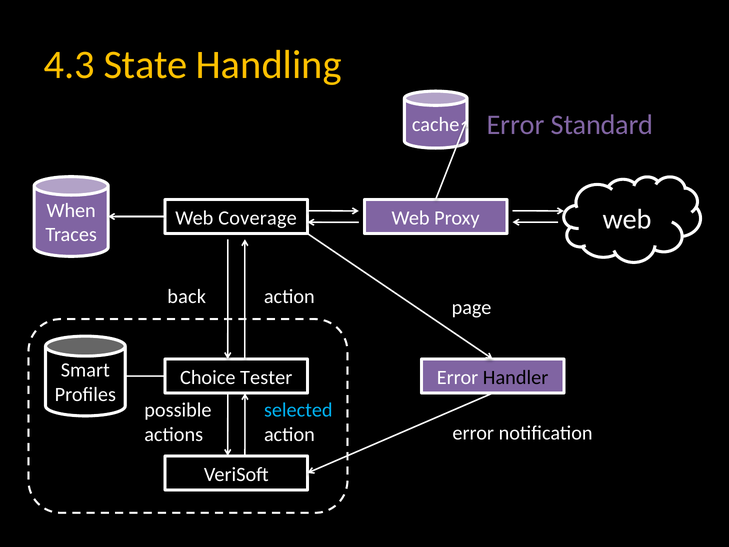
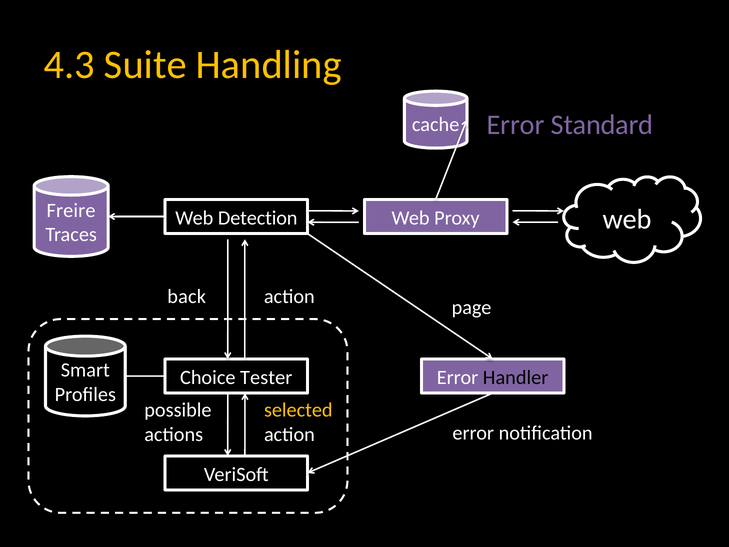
State: State -> Suite (145, 65)
When: When -> Freire (71, 210)
Coverage: Coverage -> Detection (258, 218)
selected colour: light blue -> yellow (298, 410)
